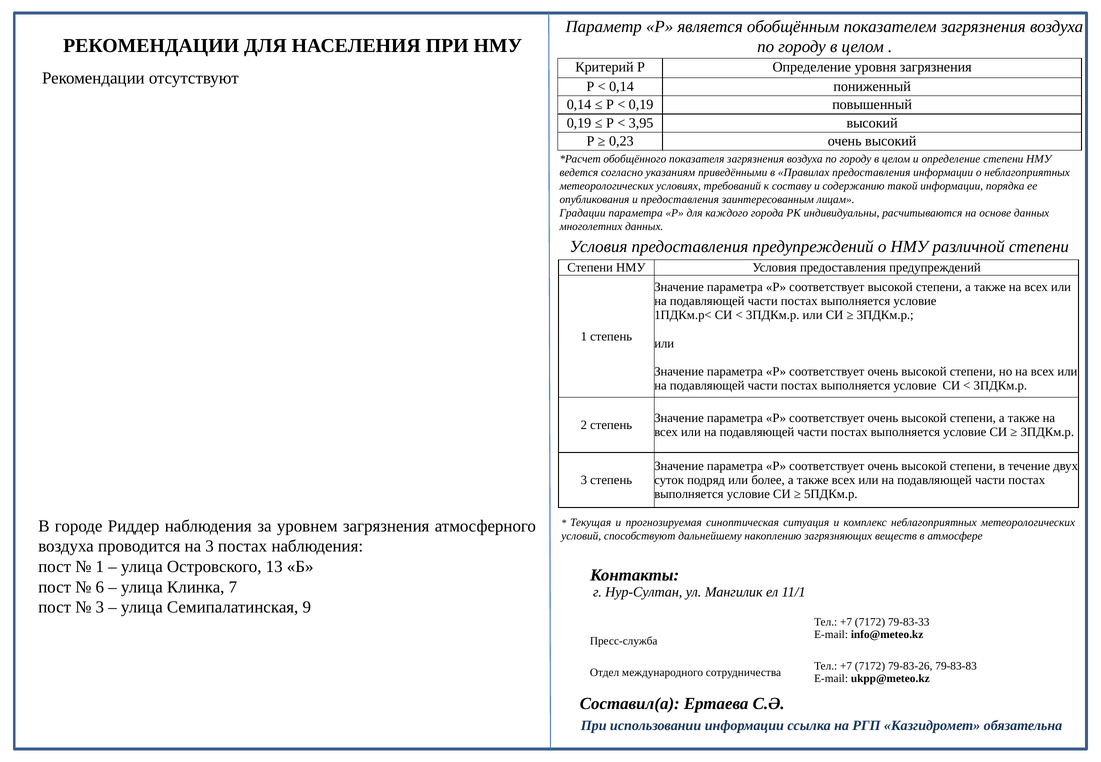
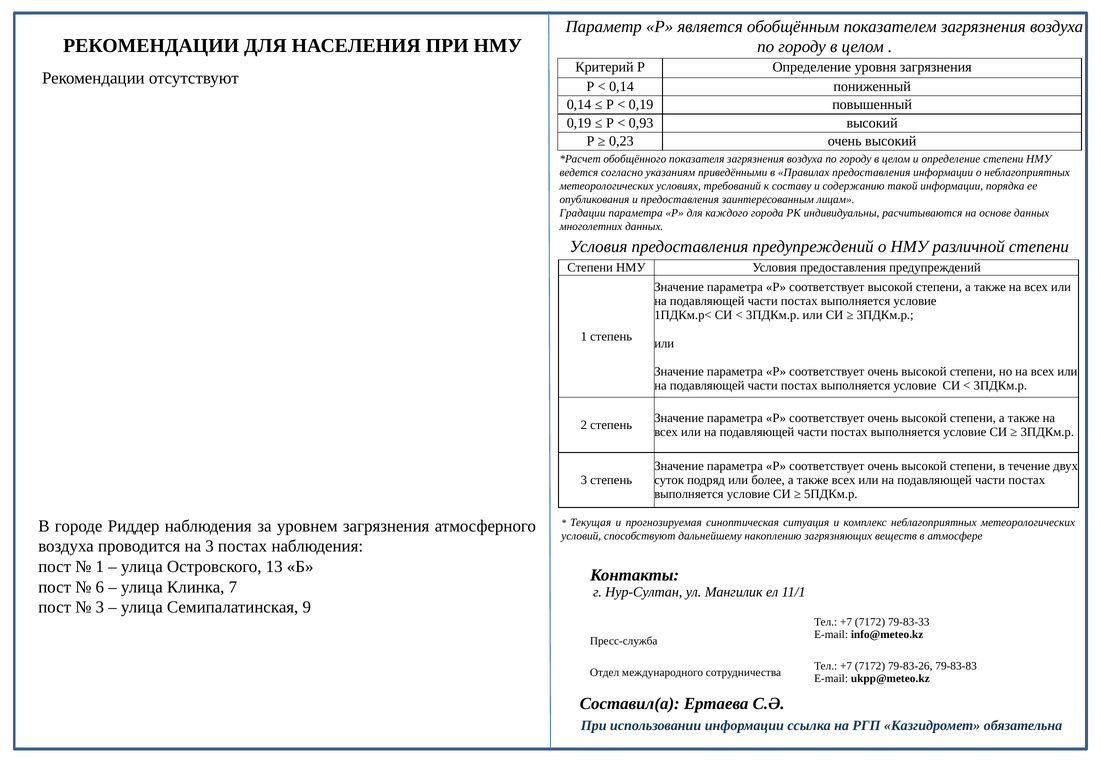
3,95: 3,95 -> 0,93 (641, 123)
